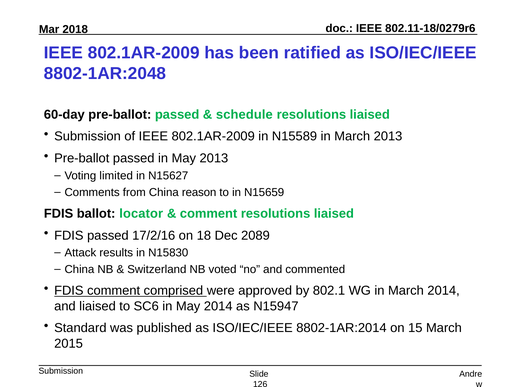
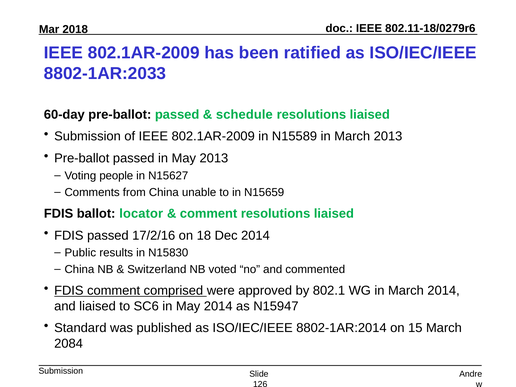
8802-1AR:2048: 8802-1AR:2048 -> 8802-1AR:2033 (105, 73)
limited: limited -> people (116, 176)
reason: reason -> unable (199, 192)
Dec 2089: 2089 -> 2014 (255, 235)
Attack: Attack -> Public (80, 253)
2015: 2015 -> 2084 (69, 344)
